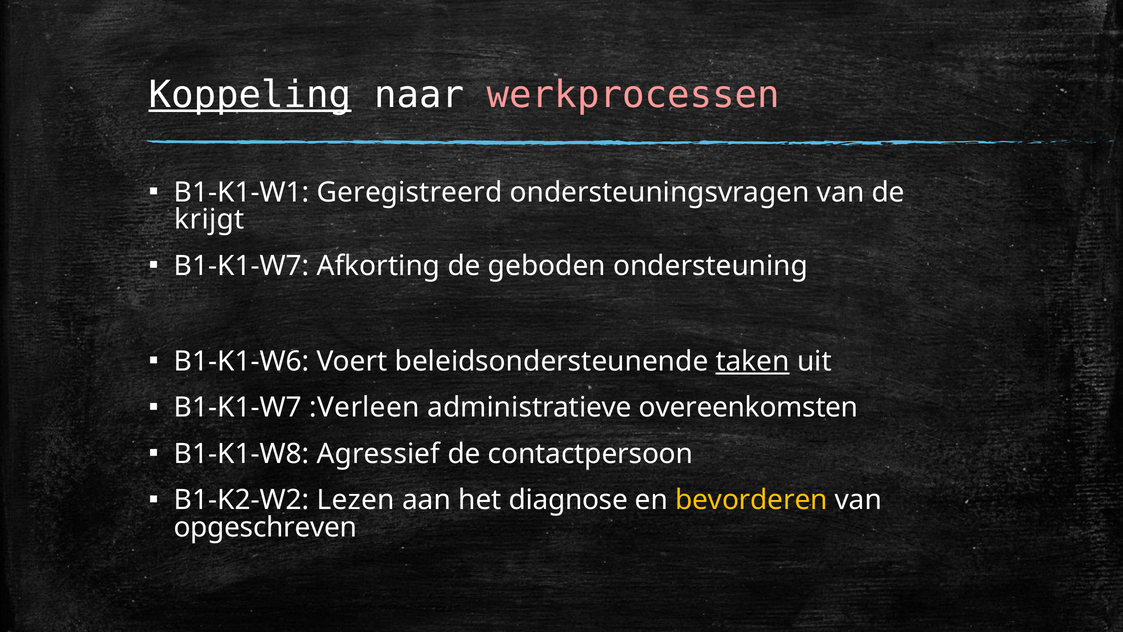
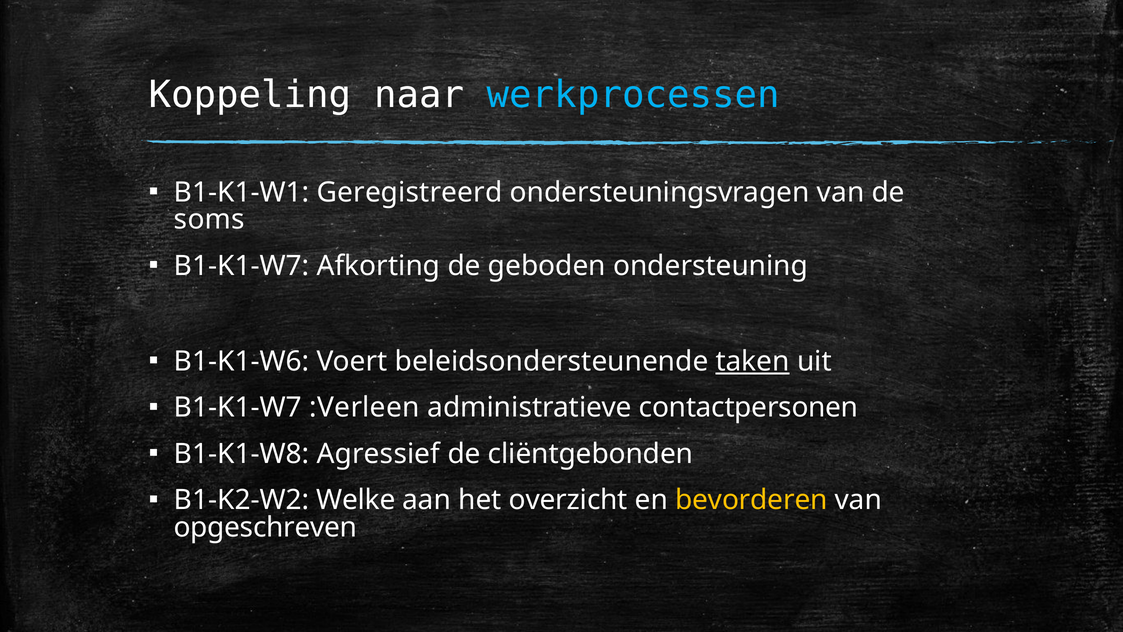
Koppeling underline: present -> none (250, 95)
werkprocessen colour: pink -> light blue (633, 95)
krijgt: krijgt -> soms (209, 220)
overeenkomsten: overeenkomsten -> contactpersonen (749, 408)
contactpersoon: contactpersoon -> cliëntgebonden (591, 454)
Lezen: Lezen -> Welke (356, 500)
diagnose: diagnose -> overzicht (568, 500)
